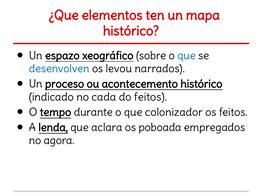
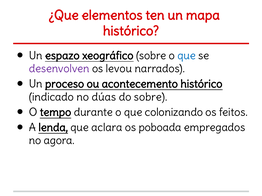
desenvolven colour: blue -> purple (59, 69)
cada: cada -> dúas (104, 97)
do feitos: feitos -> sobre (151, 97)
colonizador: colonizador -> colonizando (174, 113)
